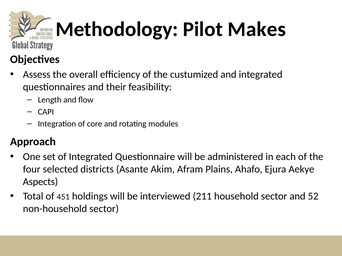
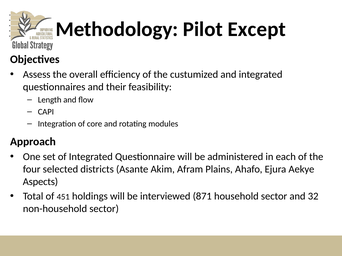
Makes: Makes -> Except (257, 29)
211: 211 -> 871 (202, 197)
52: 52 -> 32 (313, 197)
